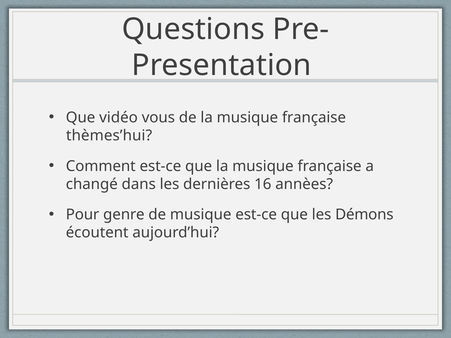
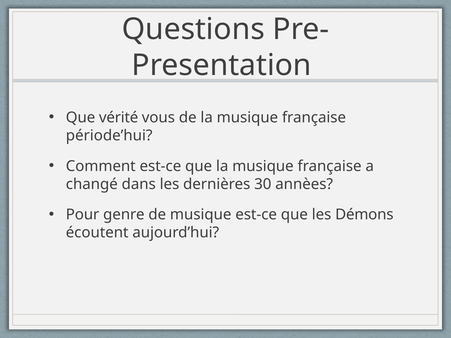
vidéo: vidéo -> vérité (119, 118)
thèmes’hui: thèmes’hui -> période’hui (109, 136)
16: 16 -> 30 (263, 184)
